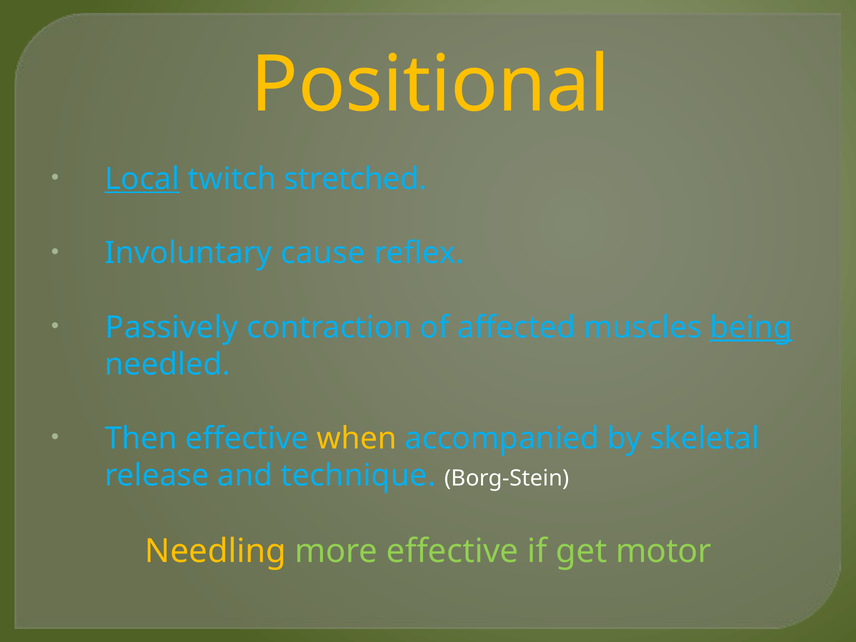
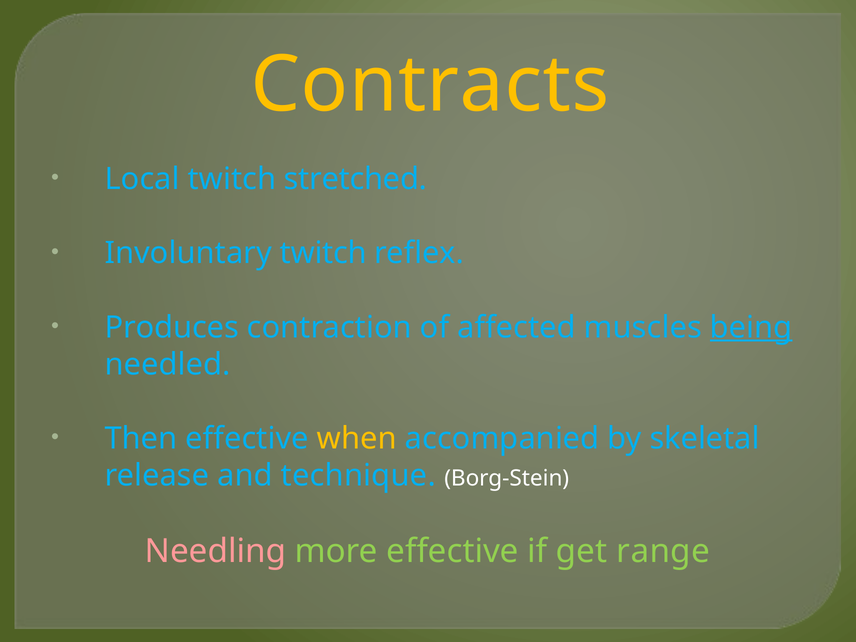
Positional: Positional -> Contracts (430, 85)
Local underline: present -> none (142, 179)
Involuntary cause: cause -> twitch (323, 253)
Passively: Passively -> Produces (172, 327)
Needling colour: yellow -> pink (215, 551)
motor: motor -> range (663, 551)
